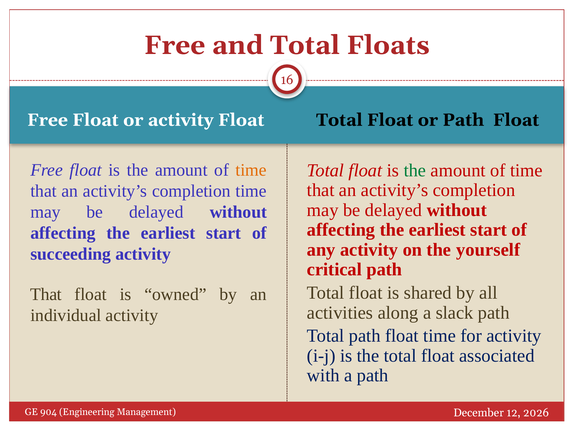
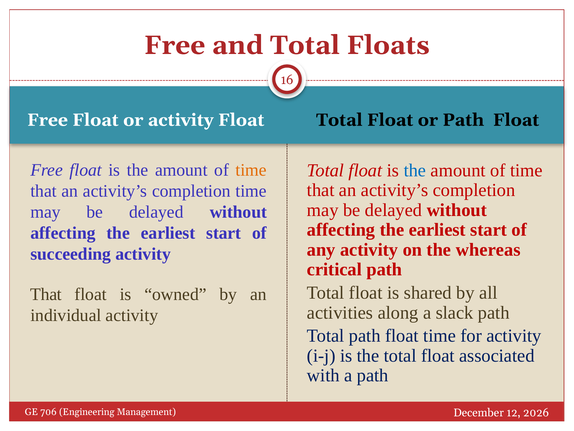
the colour: green -> blue (415, 170)
yourself: yourself -> whereas (488, 249)
904: 904 -> 706 (48, 412)
